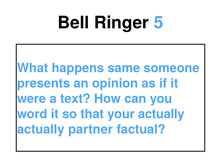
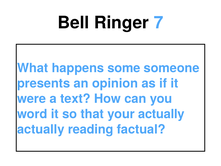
5: 5 -> 7 (159, 23)
same: same -> some (124, 68)
partner: partner -> reading (91, 129)
